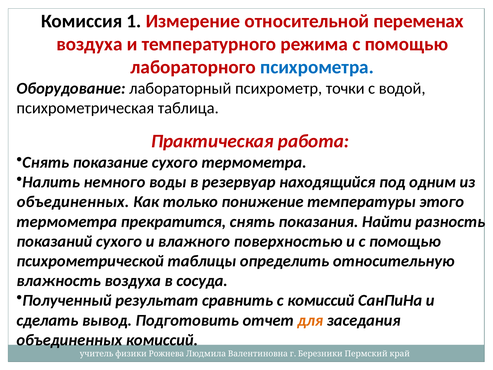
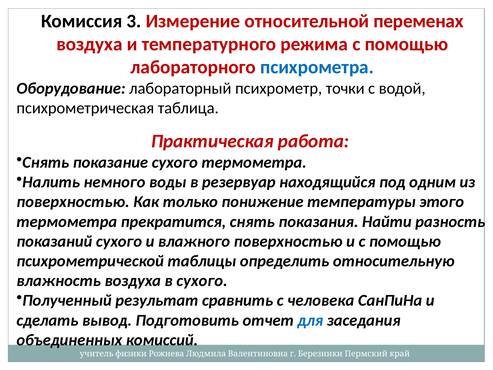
1: 1 -> 3 (134, 21)
объединенных: объединенных -> поверхностью (73, 202)
в сосуда: сосуда -> сухого (202, 281)
с комиссий: комиссий -> человека (321, 300)
для colour: orange -> blue (310, 320)
